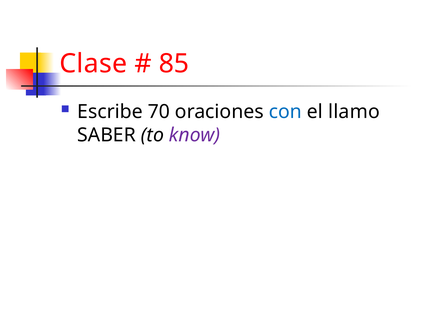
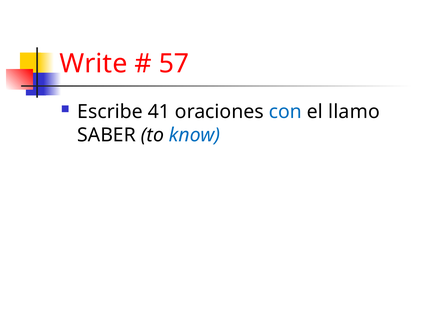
Clase: Clase -> Write (93, 64)
85: 85 -> 57 (174, 64)
70: 70 -> 41 (159, 112)
know colour: purple -> blue (195, 135)
